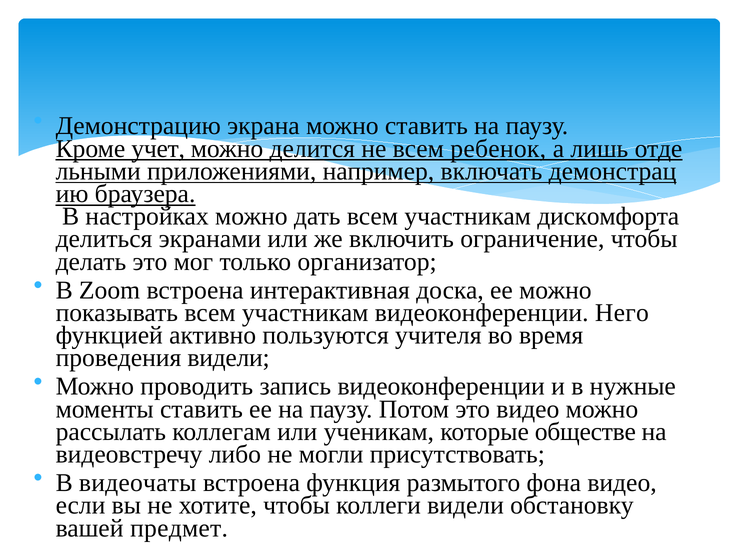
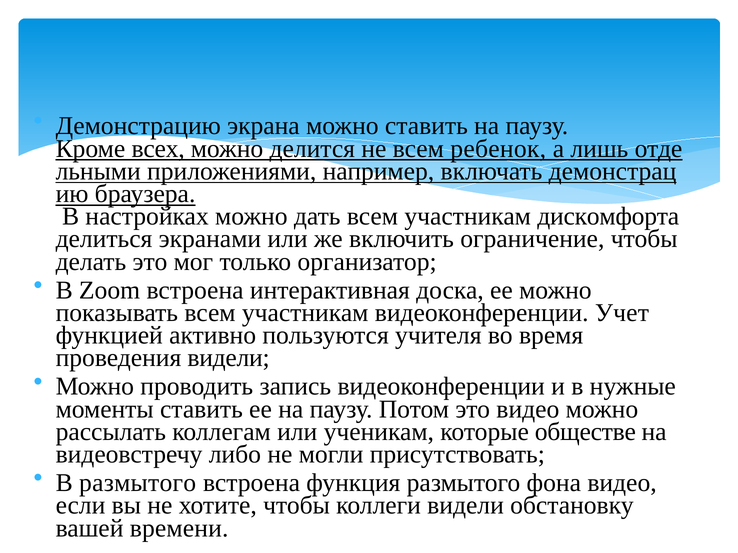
учет: учет -> всех (158, 149)
Него: Него -> Учет (622, 313)
В видеочаты: видеочаты -> размытого (138, 483)
предмет: предмет -> времени (179, 529)
